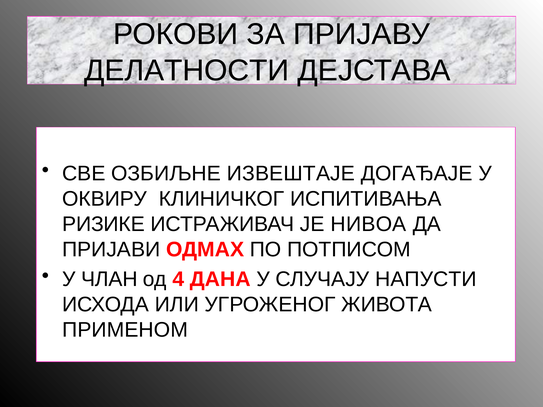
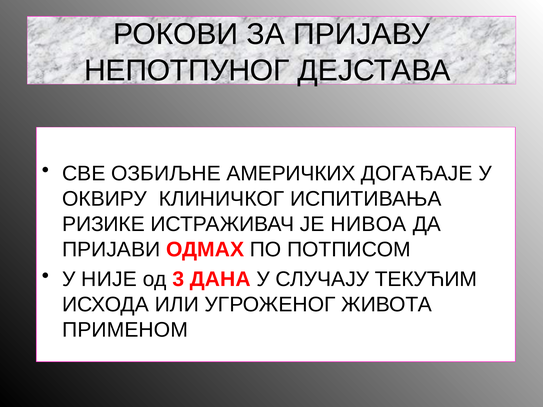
ДЕЛАТНОСТИ: ДЕЛАТНОСТИ -> НЕПОТПУНОГ (187, 70)
ИЗВЕШТАЈЕ: ИЗВЕШТАЈЕ -> АМЕРИЧКИХ (291, 174)
ЧЛАН: ЧЛАН -> НИЈЕ (109, 279)
4: 4 -> 3 (178, 279)
НАПУСТИ: НАПУСТИ -> ТЕКУЋИМ (426, 279)
